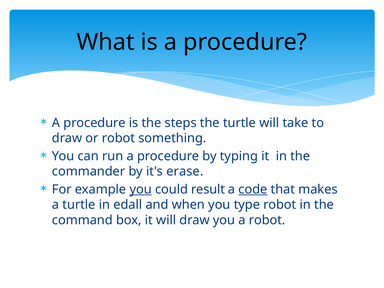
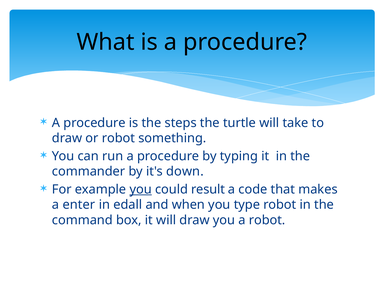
erase: erase -> down (185, 171)
code underline: present -> none (253, 189)
a turtle: turtle -> enter (79, 205)
